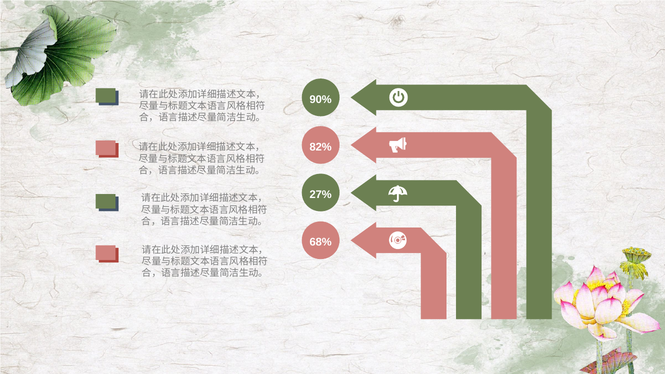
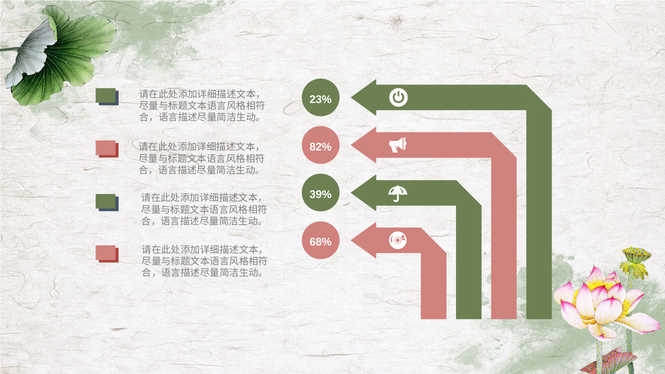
90%: 90% -> 23% (321, 99)
27%: 27% -> 39% (321, 195)
